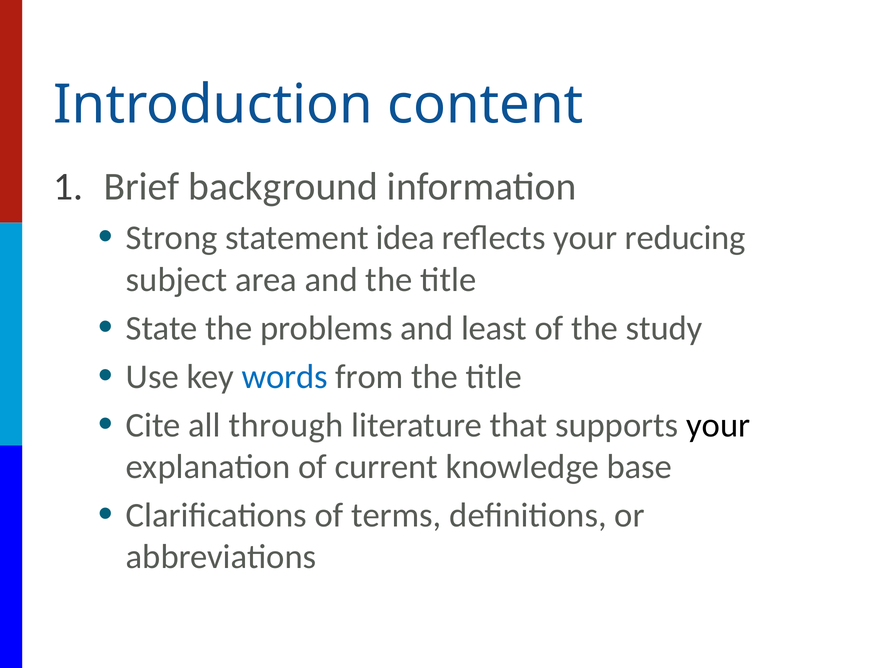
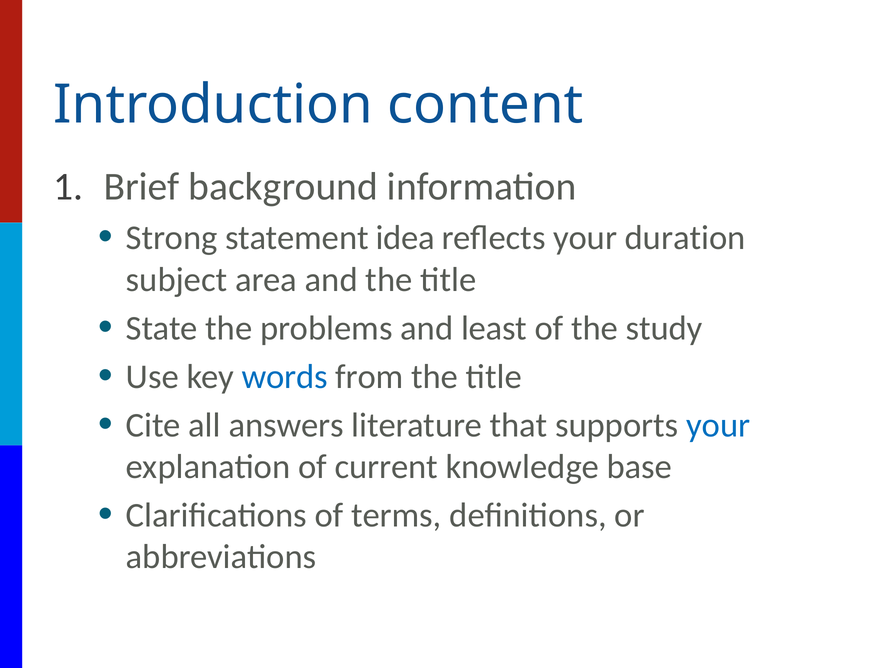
reducing: reducing -> duration (685, 238)
through: through -> answers (286, 425)
your colour: black -> blue (718, 425)
